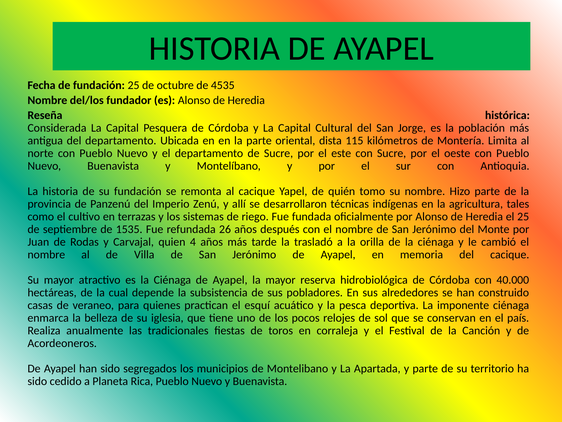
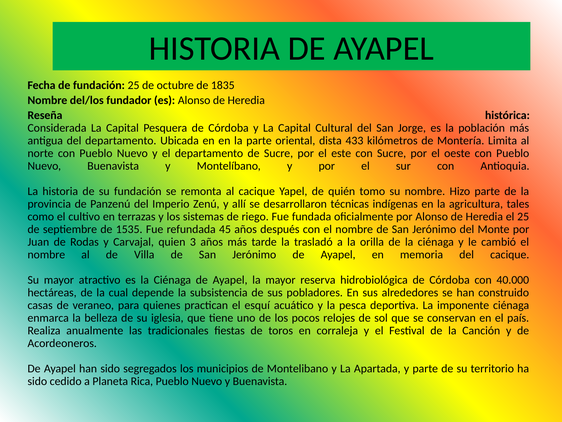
4535: 4535 -> 1835 (223, 85)
115: 115 -> 433 (354, 140)
26: 26 -> 45 (225, 229)
4: 4 -> 3 (193, 242)
